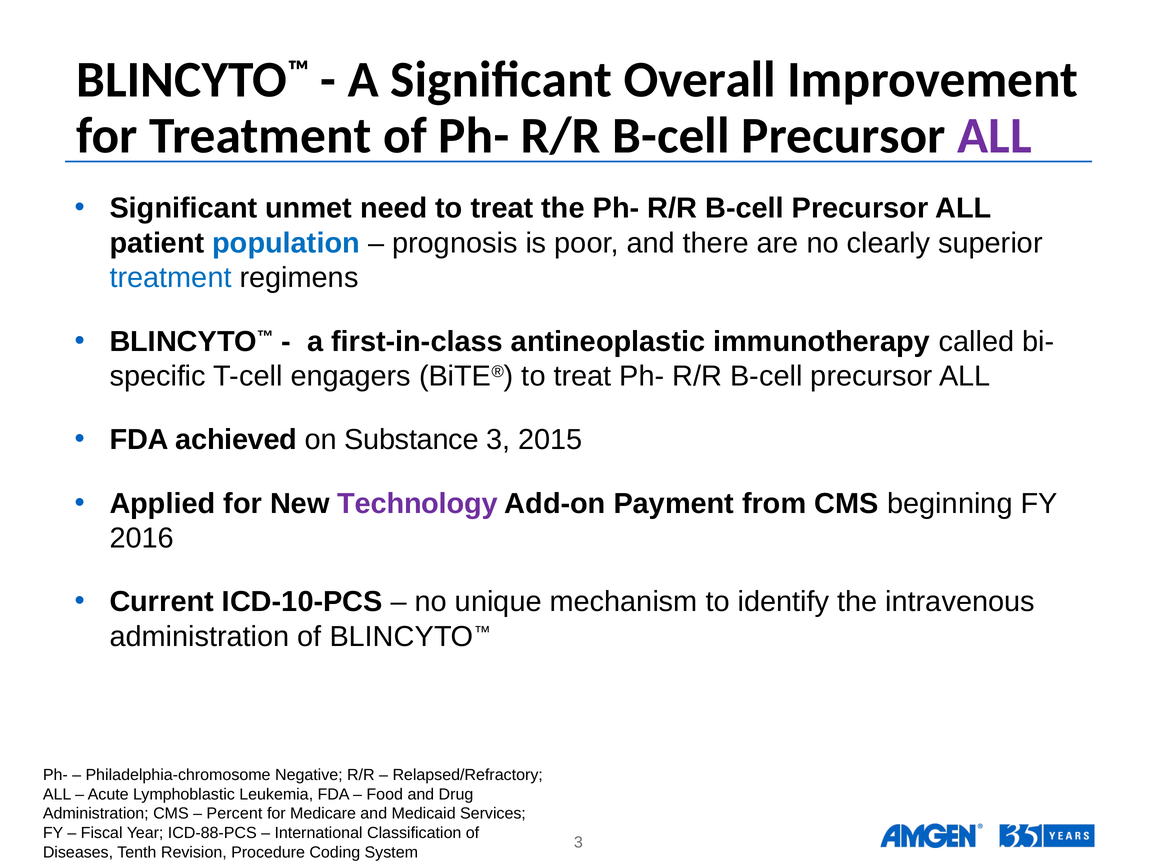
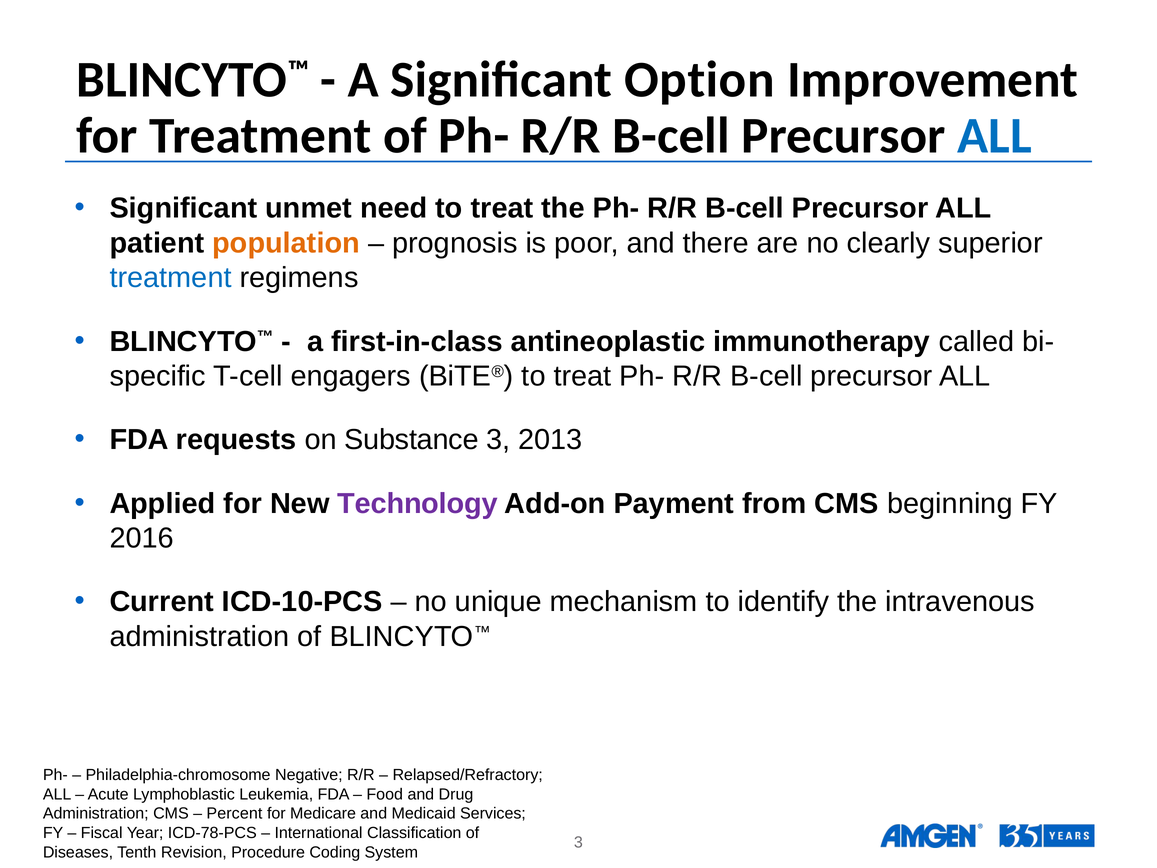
Overall: Overall -> Option (699, 80)
ALL colour: purple -> blue (994, 136)
population colour: blue -> orange (286, 243)
achieved: achieved -> requests (236, 440)
2015: 2015 -> 2013 (550, 440)
ICD-88-PCS: ICD-88-PCS -> ICD-78-PCS (212, 833)
